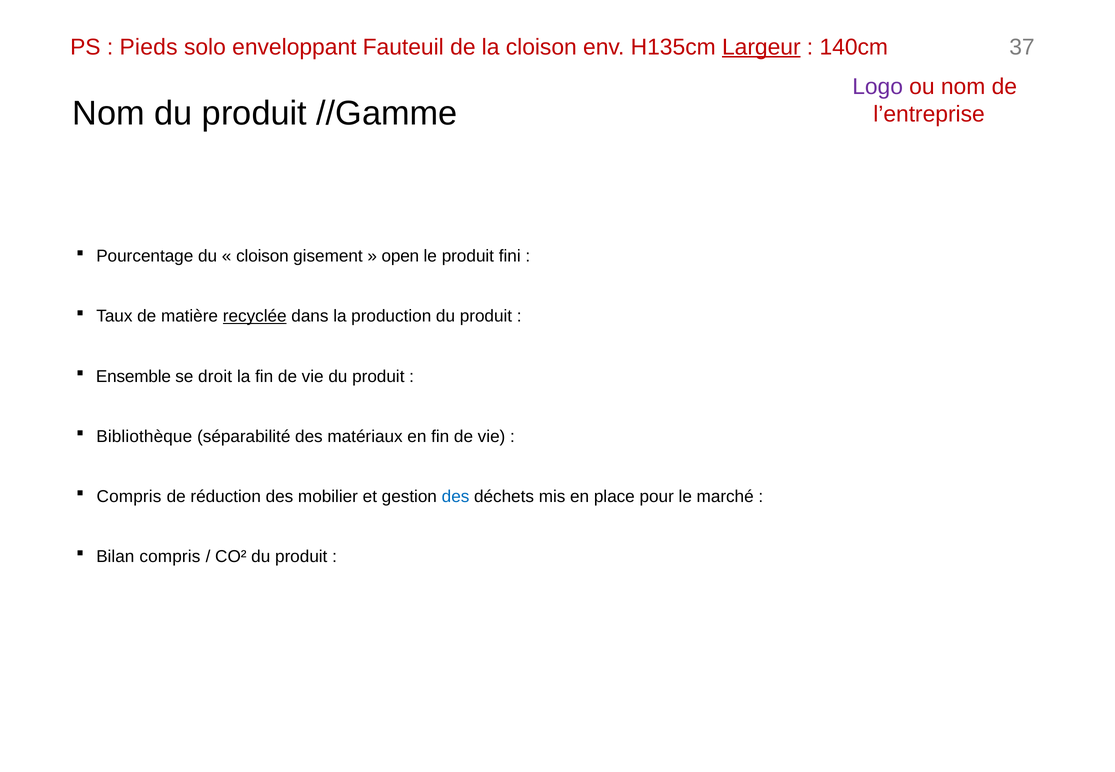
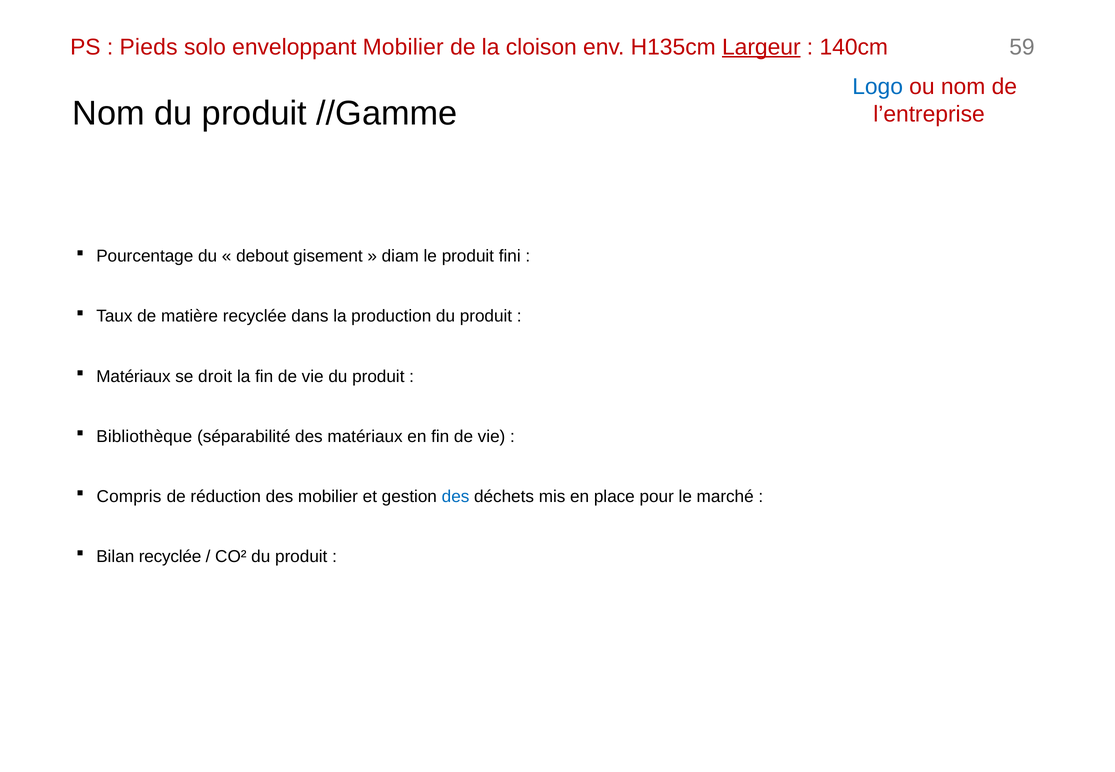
enveloppant Fauteuil: Fauteuil -> Mobilier (403, 47)
37: 37 -> 59 (1022, 47)
Logo colour: purple -> blue (878, 87)
cloison: cloison -> debout (262, 256)
open: open -> diam (400, 256)
recyclée underline: present -> none (255, 316)
Ensemble: Ensemble -> Matériaux (133, 376)
Bilan compris: compris -> recyclée (170, 556)
